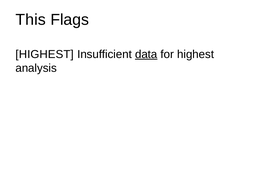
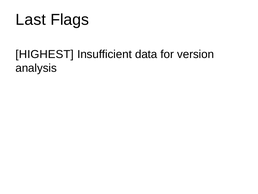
This: This -> Last (31, 20)
data underline: present -> none (146, 54)
for highest: highest -> version (196, 54)
